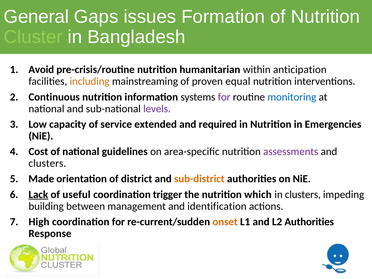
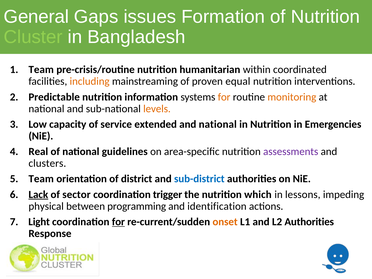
Avoid: Avoid -> Team (41, 70)
anticipation: anticipation -> coordinated (300, 70)
Continuous: Continuous -> Predictable (54, 97)
for colour: purple -> orange (224, 97)
monitoring colour: blue -> orange (292, 97)
levels colour: purple -> orange (157, 109)
and required: required -> national (218, 124)
Cost: Cost -> Real (38, 152)
Made: Made -> Team (41, 179)
sub-district colour: orange -> blue (199, 179)
useful: useful -> sector (77, 195)
in clusters: clusters -> lessons (303, 195)
building: building -> physical (46, 206)
management: management -> programming (137, 206)
High: High -> Light (39, 222)
for underline: none -> present (118, 222)
